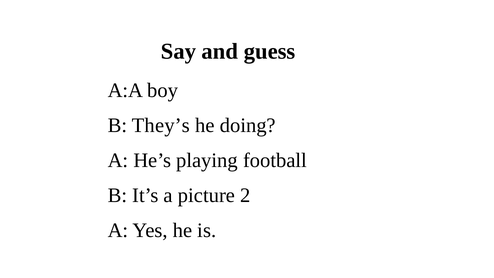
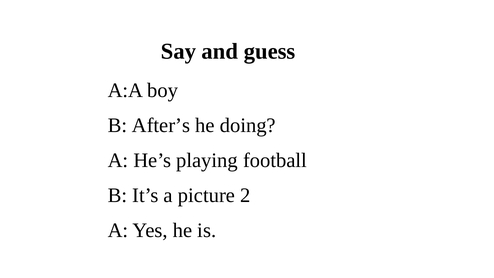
They’s: They’s -> After’s (161, 125)
